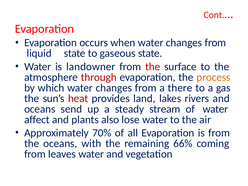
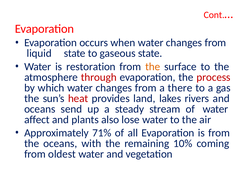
landowner: landowner -> restoration (91, 67)
the colour: red -> orange (153, 67)
process colour: orange -> red (214, 77)
70%: 70% -> 71% (102, 133)
66%: 66% -> 10% (183, 143)
leaves: leaves -> oldest (62, 154)
